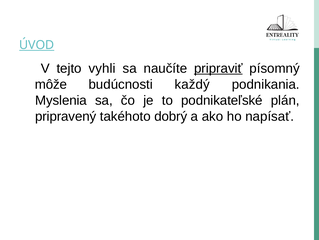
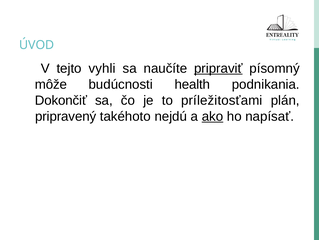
ÚVOD underline: present -> none (37, 45)
každý: každý -> health (192, 84)
Myslenia: Myslenia -> Dokončiť (61, 100)
podnikateľské: podnikateľské -> príležitosťami (222, 100)
dobrý: dobrý -> nejdú (171, 116)
ako underline: none -> present (212, 116)
